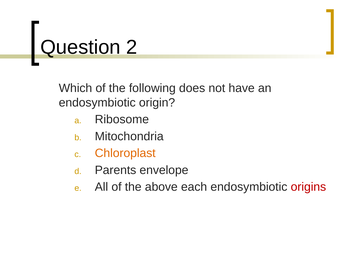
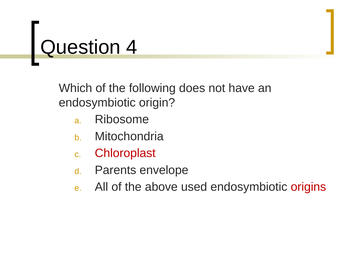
2: 2 -> 4 (132, 47)
Chloroplast colour: orange -> red (125, 153)
each: each -> used (194, 187)
